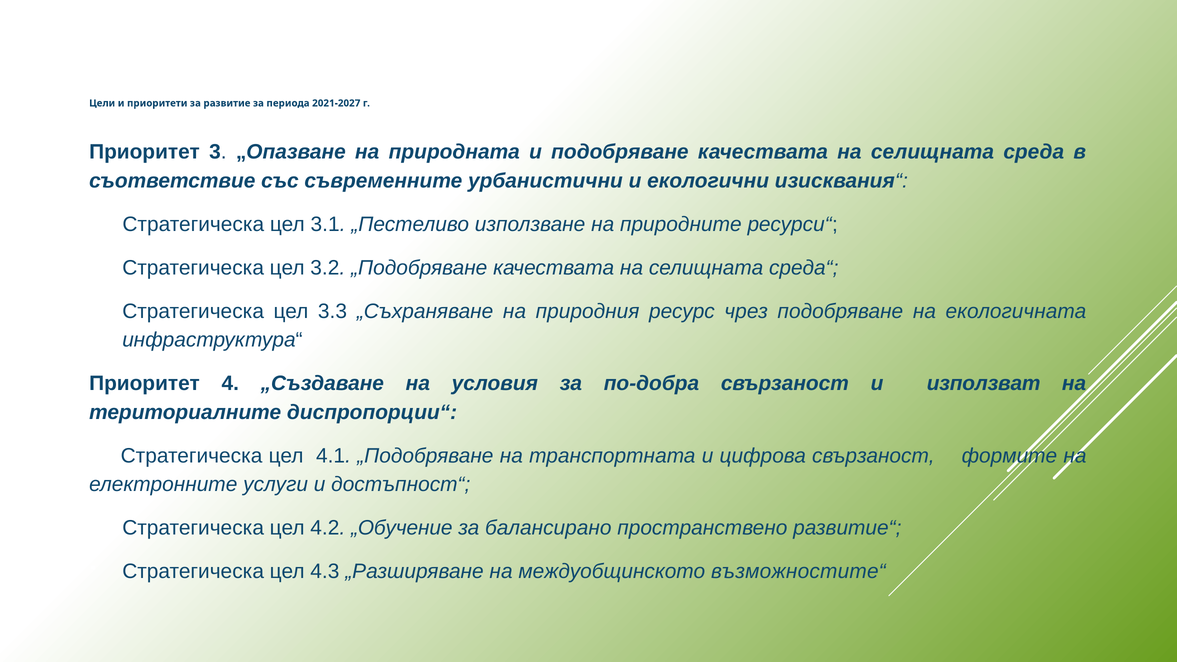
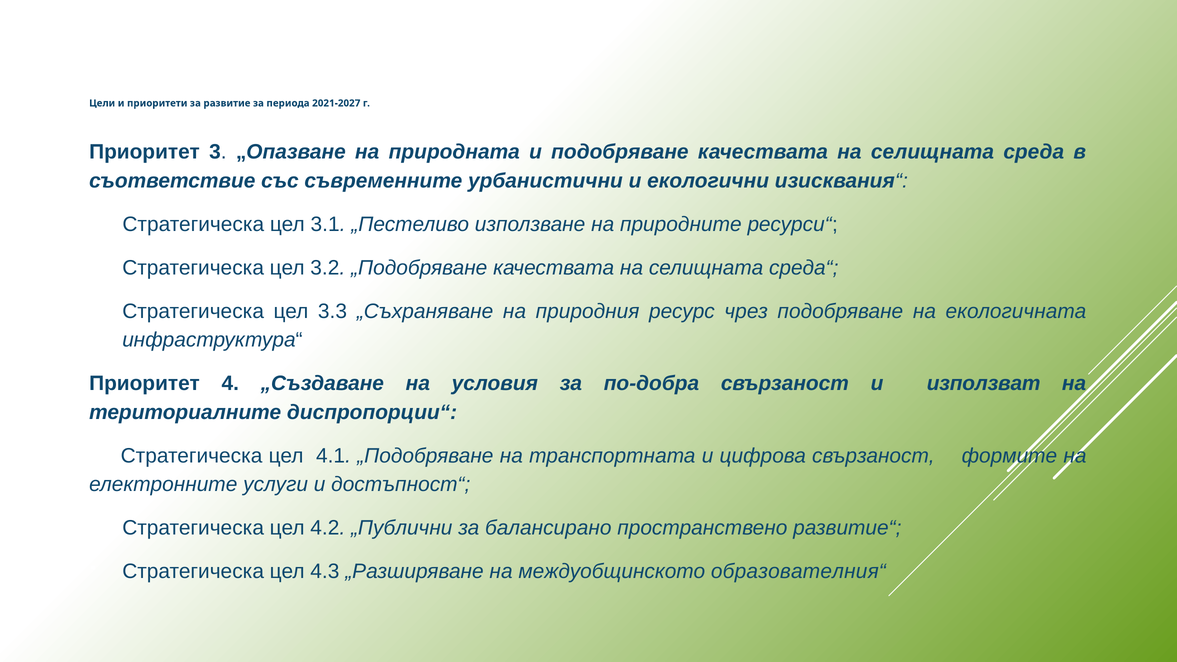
„Обучение: „Обучение -> „Публични (402, 528)
възможностите“: възможностите“ -> образователния“ (798, 571)
